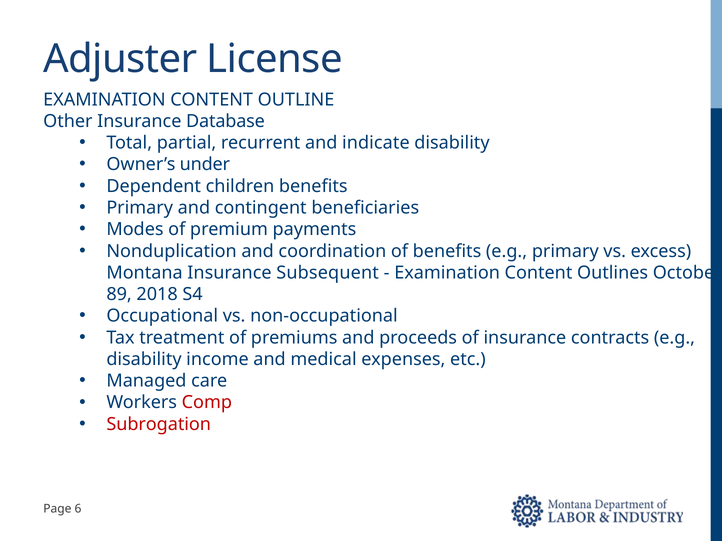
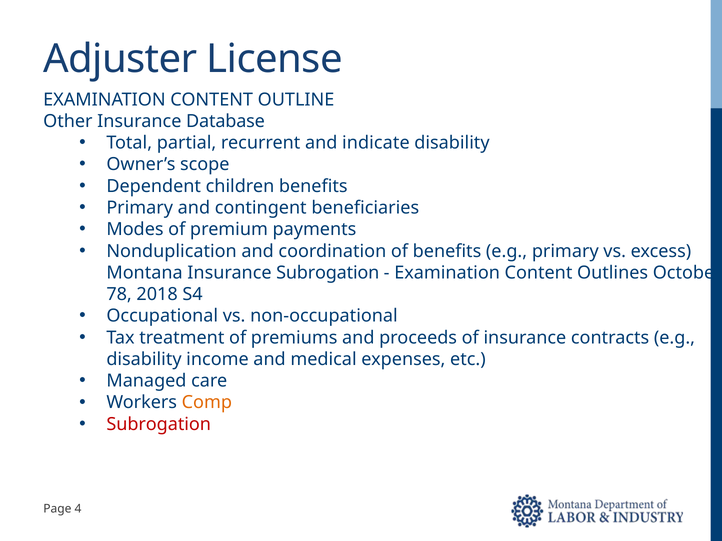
under: under -> scope (205, 165)
Insurance Subsequent: Subsequent -> Subrogation (328, 273)
89: 89 -> 78 (119, 295)
Comp colour: red -> orange (207, 403)
6: 6 -> 4 (78, 509)
